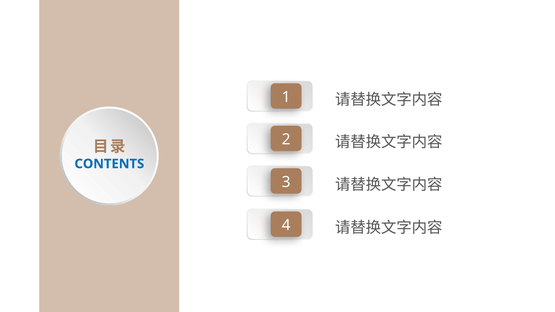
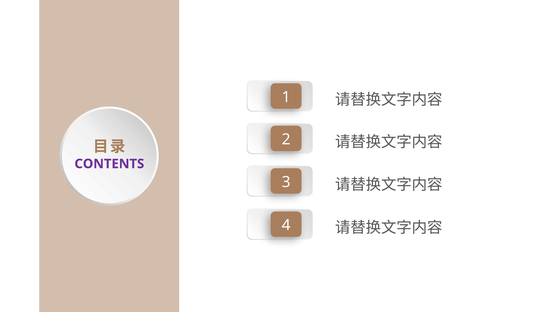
CONTENTS colour: blue -> purple (109, 164)
